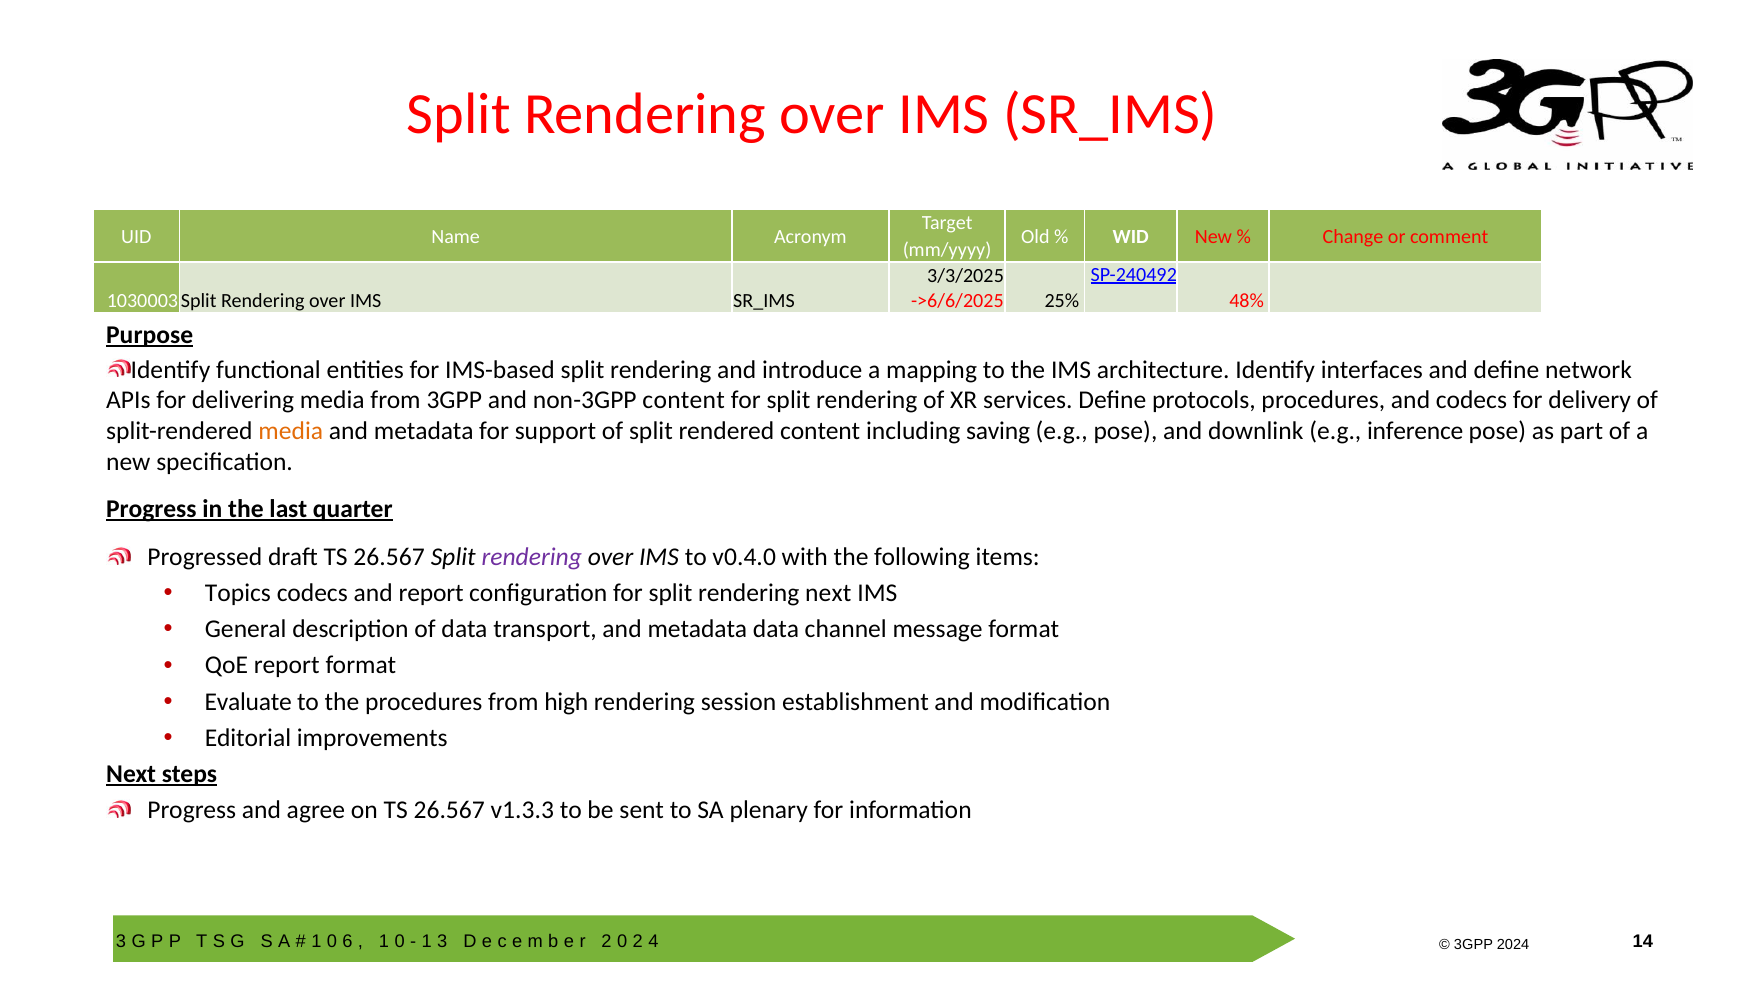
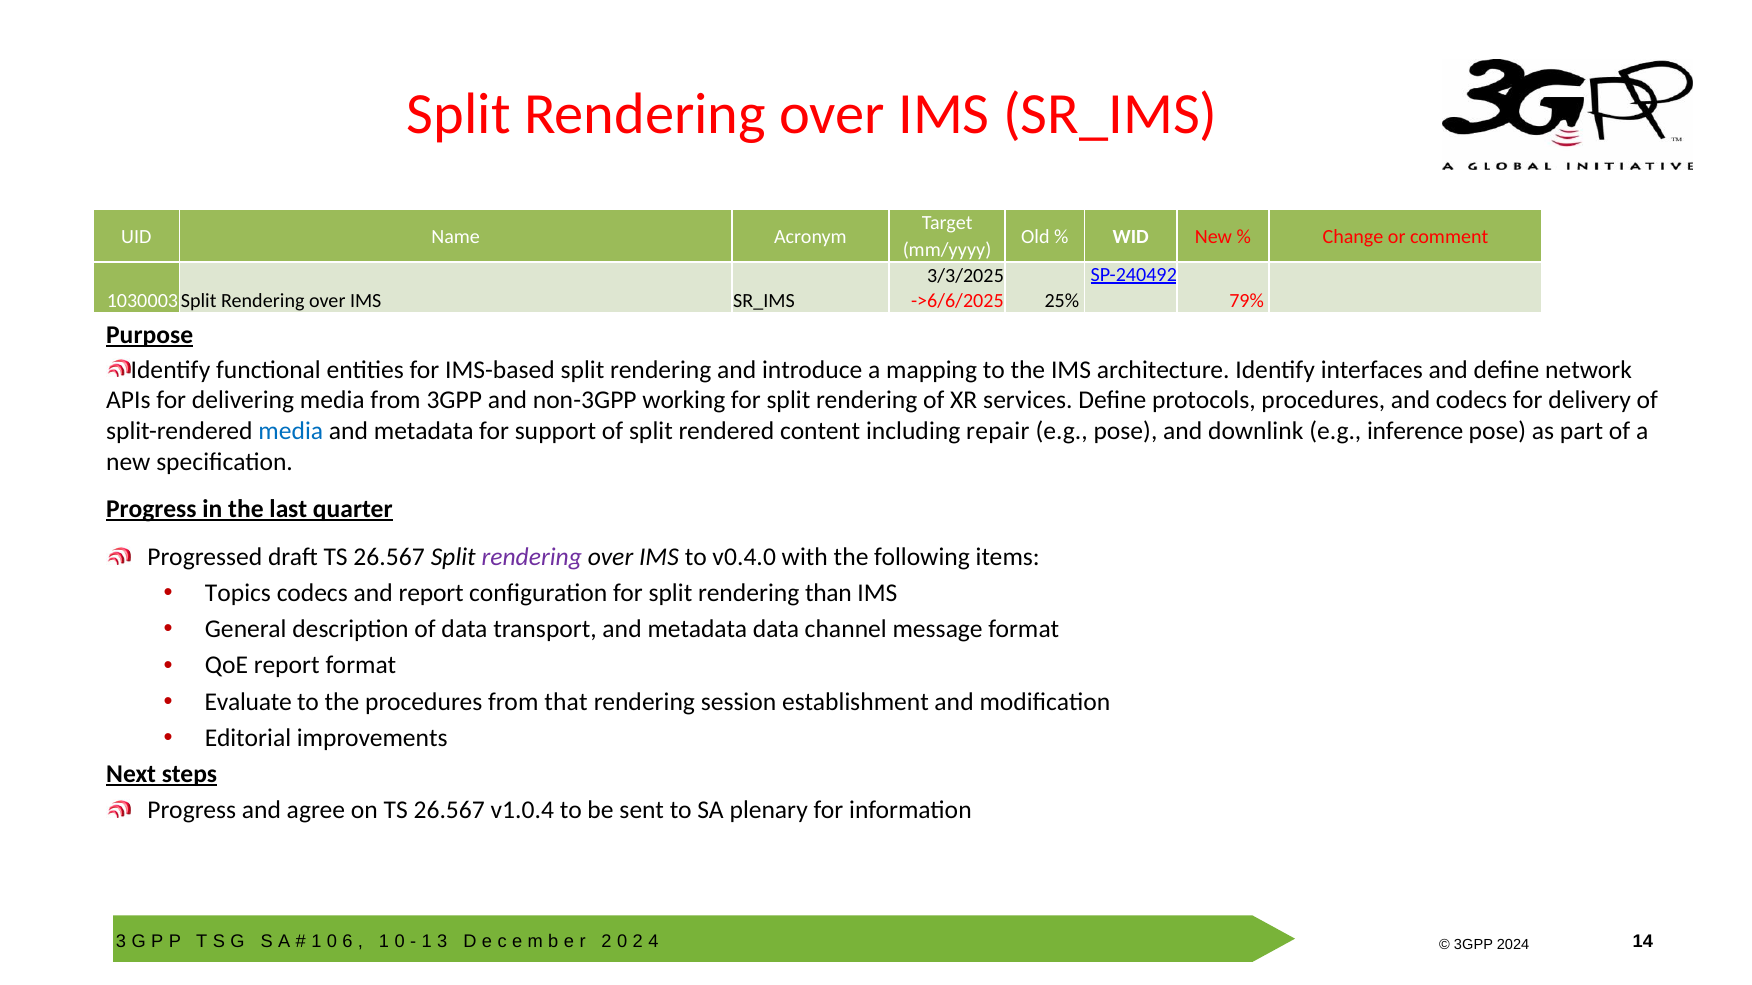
48%: 48% -> 79% (1247, 301)
non-3GPP content: content -> working (684, 401)
media colour: orange -> blue (291, 431)
saving: saving -> repair (998, 431)
rendering next: next -> than (828, 593)
high: high -> that (566, 702)
v1.3.3: v1.3.3 -> v1.0.4 (522, 810)
